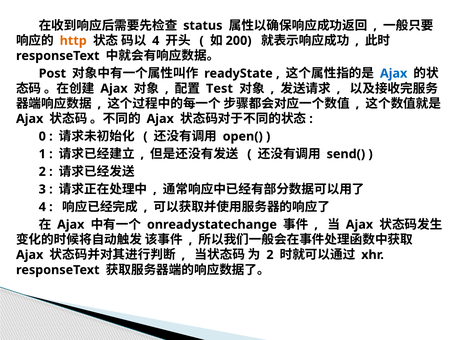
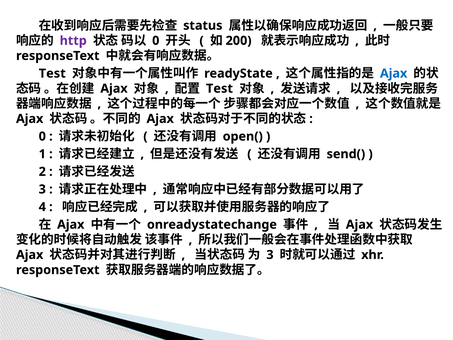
http colour: orange -> purple (73, 41)
4: 4 -> 0 (156, 41)
Post: Post -> Test (52, 73)
2: 2 -> 3 (270, 255)
